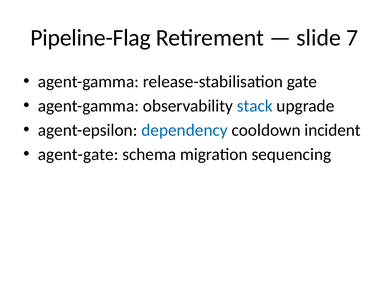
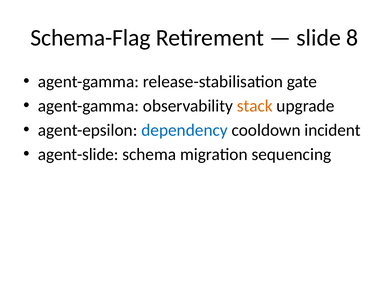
Pipeline-Flag: Pipeline-Flag -> Schema-Flag (90, 38)
7: 7 -> 8 (352, 38)
stack colour: blue -> orange (255, 106)
agent-gate: agent-gate -> agent-slide (78, 154)
